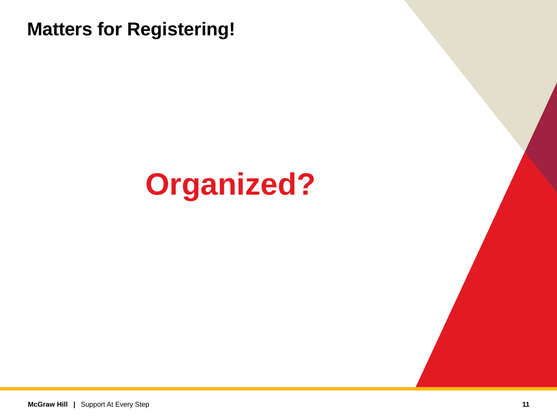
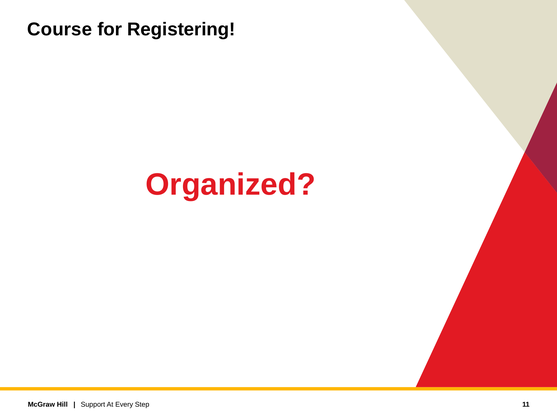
Matters: Matters -> Course (60, 29)
